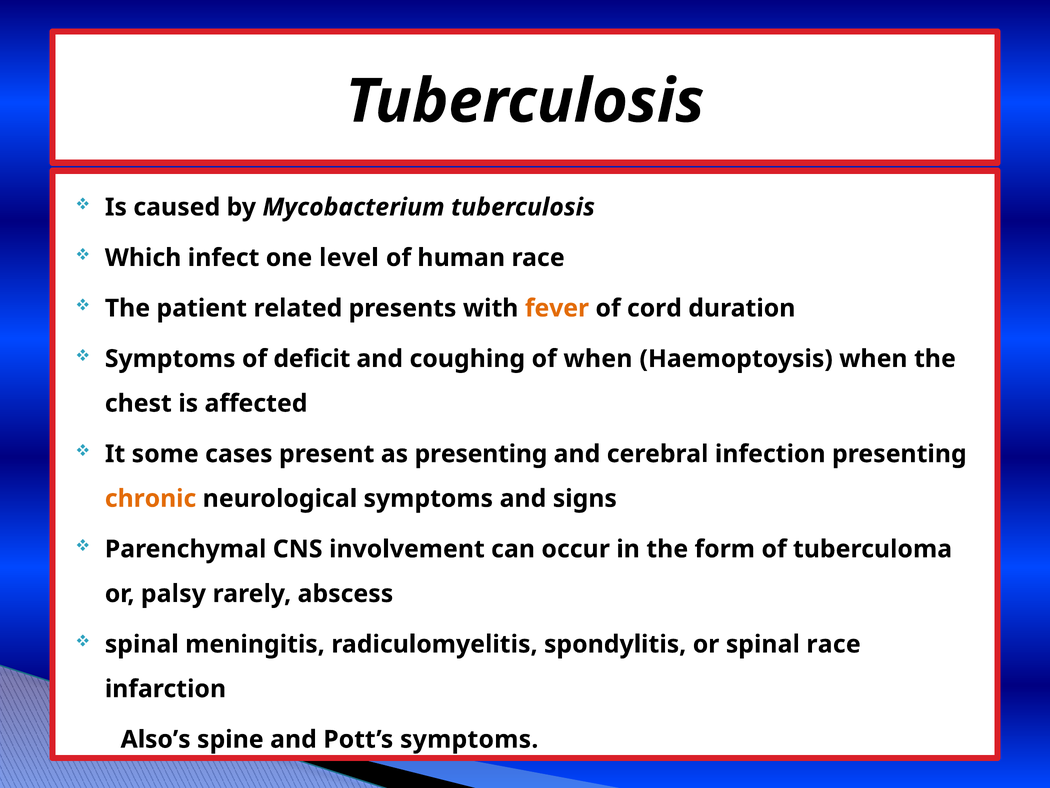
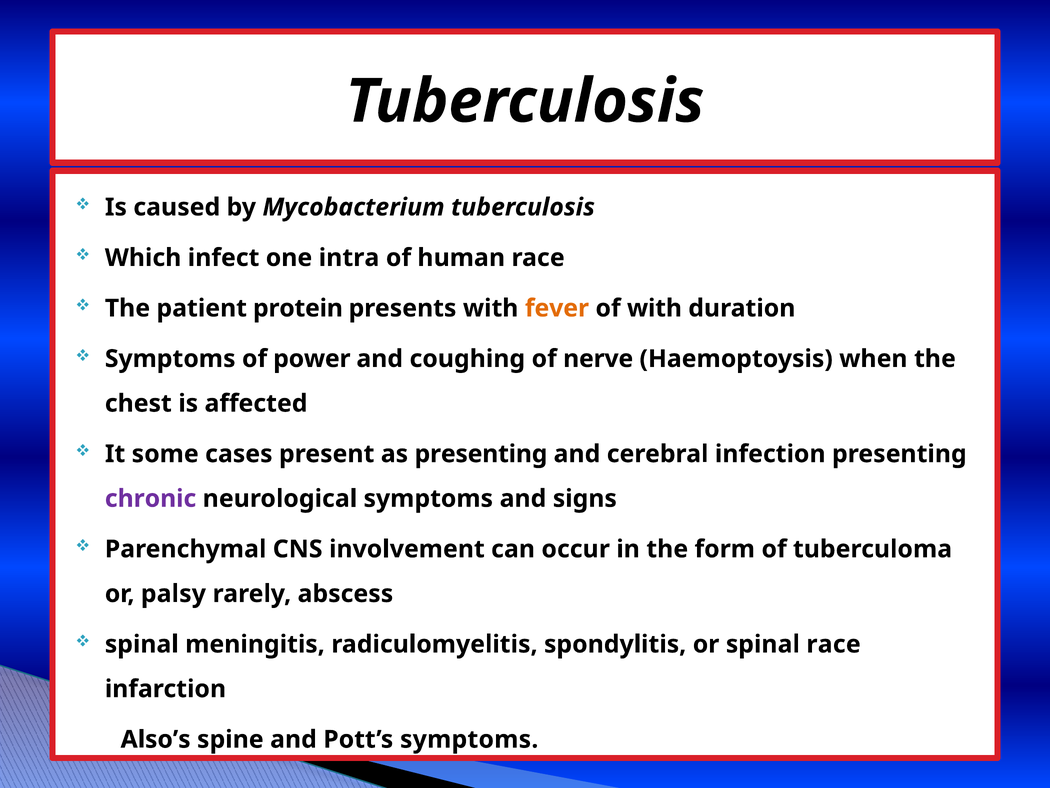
level: level -> intra (349, 258)
related: related -> protein (298, 308)
of cord: cord -> with (654, 308)
deficit: deficit -> power (312, 359)
of when: when -> nerve (598, 359)
chronic colour: orange -> purple (151, 498)
